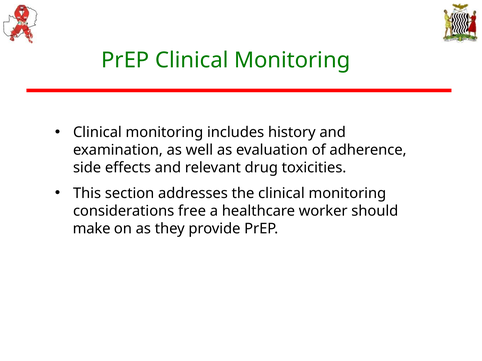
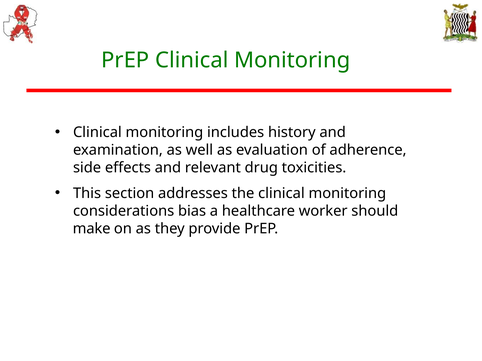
free: free -> bias (192, 211)
